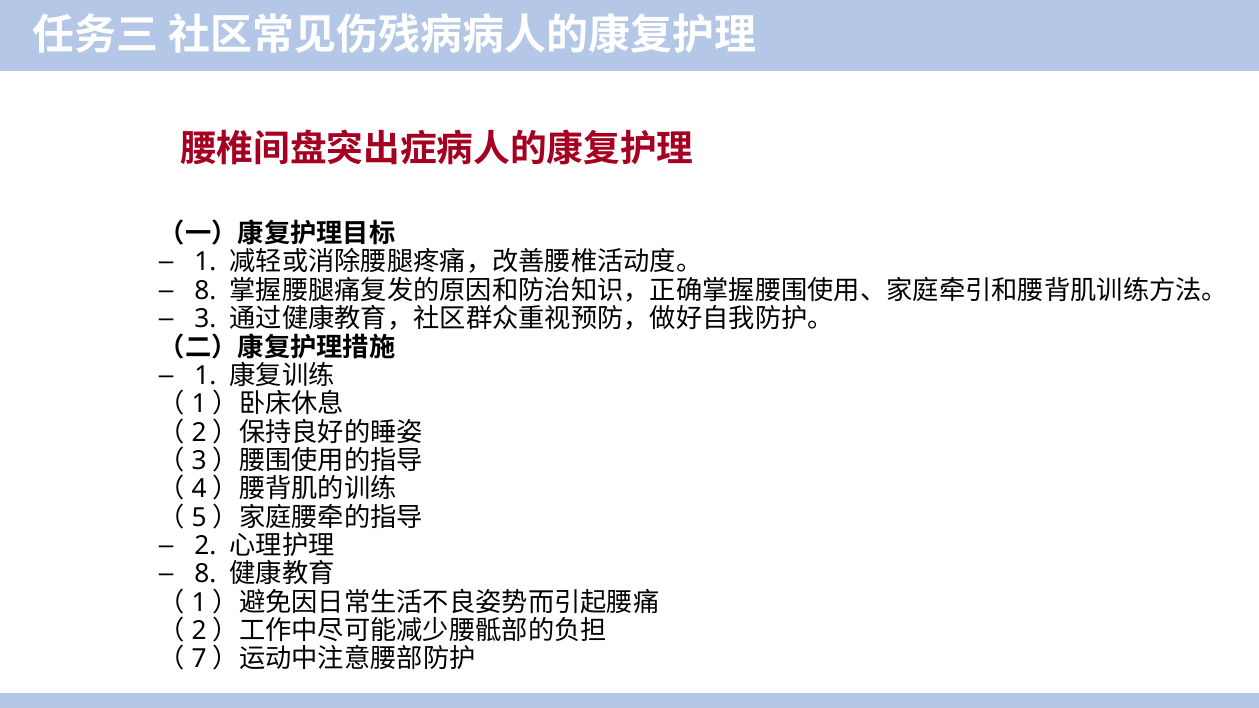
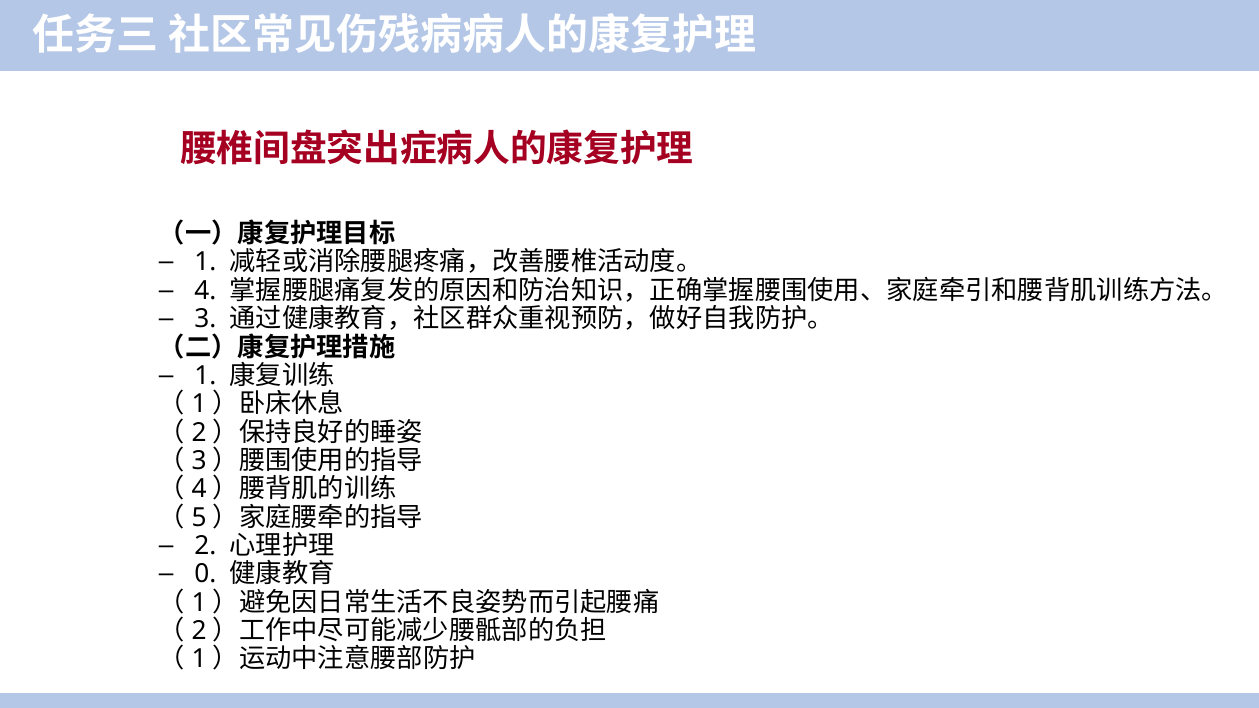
8: 8 -> 4 (205, 291)
8: 8 -> 0 (205, 574)
7: 7 -> 1 (199, 659)
